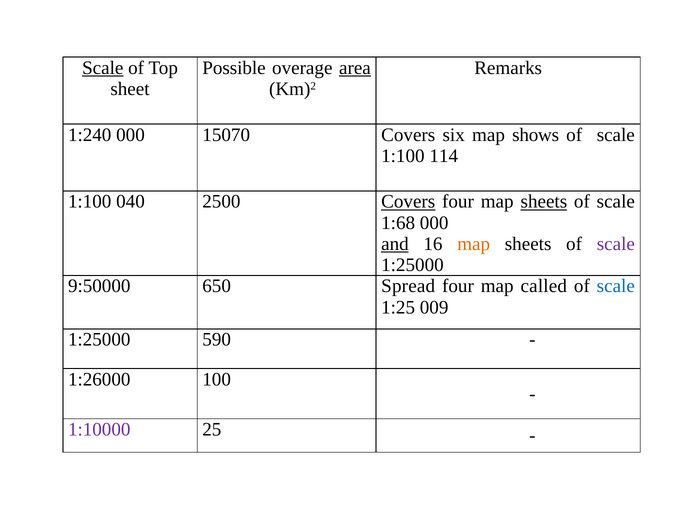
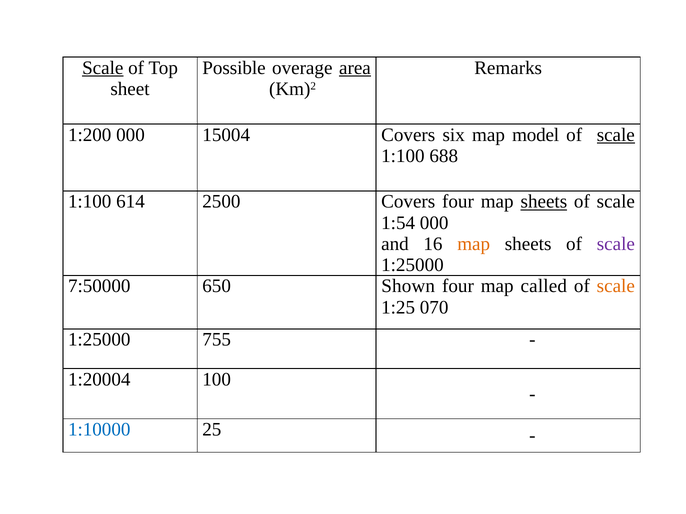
1:240: 1:240 -> 1:200 (90, 135)
15070: 15070 -> 15004 (226, 135)
shows: shows -> model (536, 135)
scale underline: none -> present (616, 135)
114: 114 -> 688 (444, 156)
040: 040 -> 614 (131, 202)
Covers underline: present -> none (408, 202)
1:68: 1:68 -> 1:54 (398, 223)
and underline: present -> none (395, 244)
9:50000: 9:50000 -> 7:50000 (99, 286)
Spread: Spread -> Shown (408, 286)
scale colour: blue -> orange (616, 286)
009: 009 -> 070 (434, 308)
590: 590 -> 755 (217, 340)
1:26000: 1:26000 -> 1:20004 (99, 380)
1:10000 colour: purple -> blue (99, 430)
